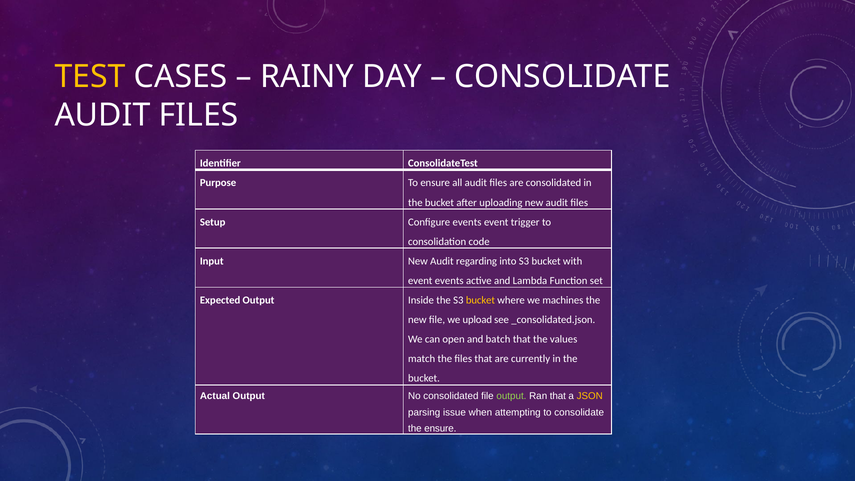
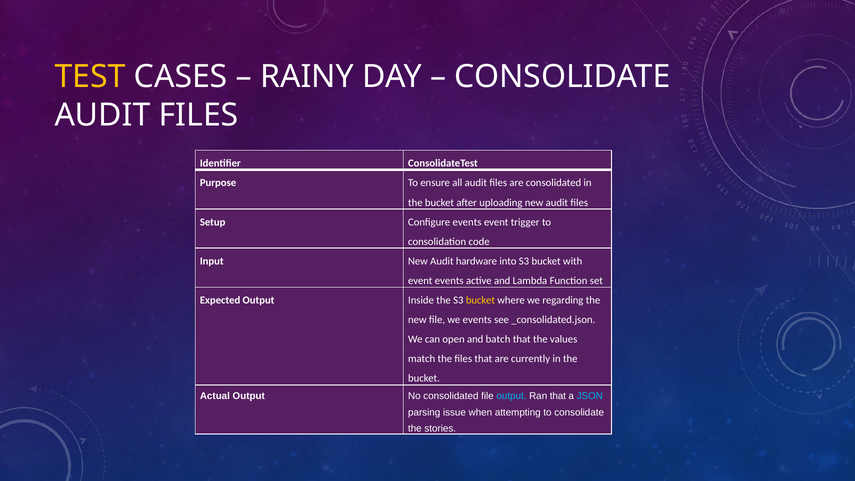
regarding: regarding -> hardware (477, 261)
machines: machines -> regarding (563, 300)
we upload: upload -> events (477, 320)
output colour: light green -> light blue (511, 396)
JSON colour: yellow -> light blue (590, 396)
the ensure: ensure -> stories (440, 429)
